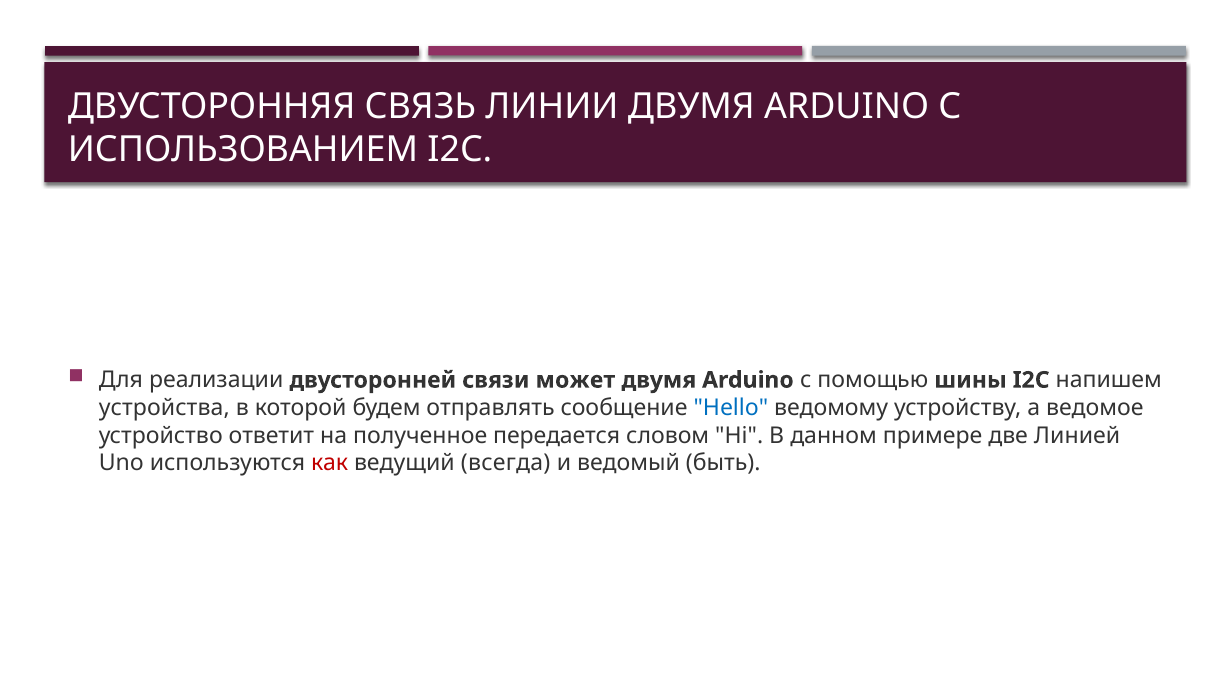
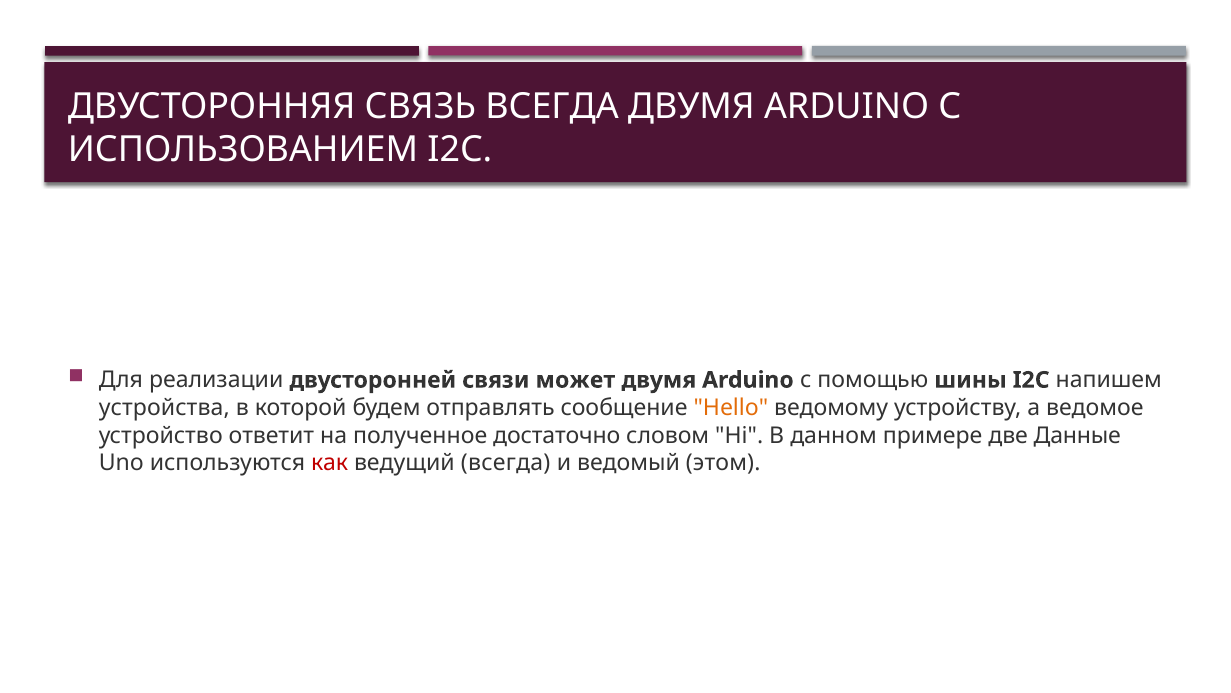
СВЯЗЬ ЛИНИИ: ЛИНИИ -> ВСЕГДА (552, 106)
Hello colour: blue -> orange (731, 407)
передается: передается -> достаточно (557, 435)
Линией: Линией -> Данные (1077, 435)
быть: быть -> этом (723, 463)
